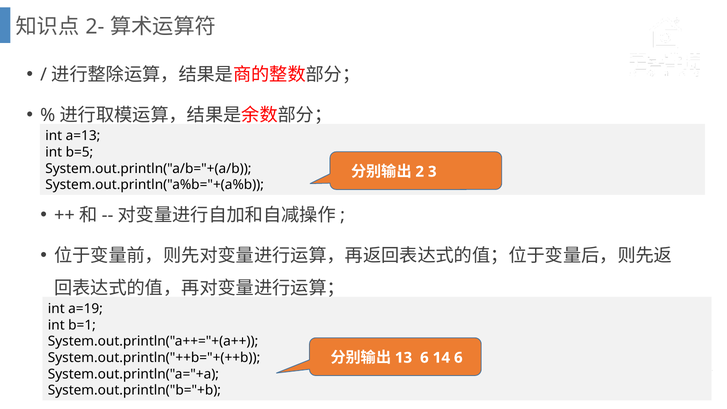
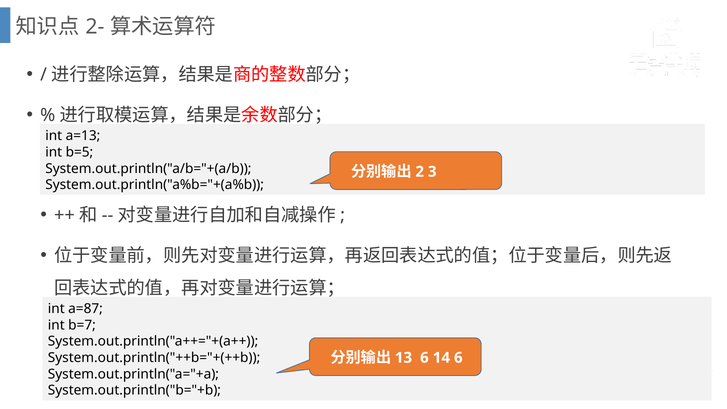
a=19: a=19 -> a=87 (86, 309)
b=1: b=1 -> b=7 (82, 325)
